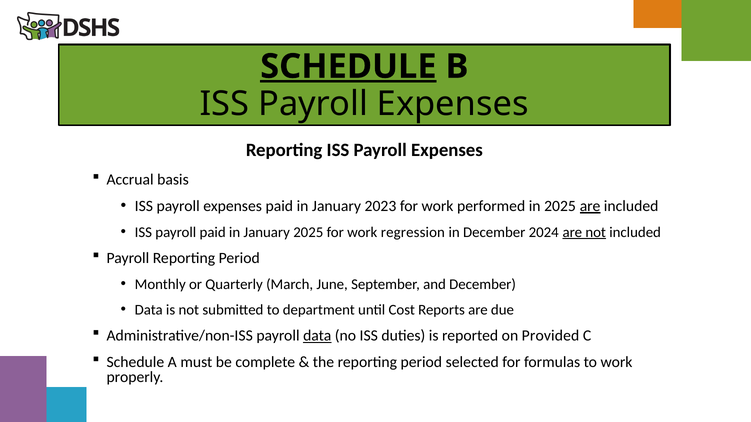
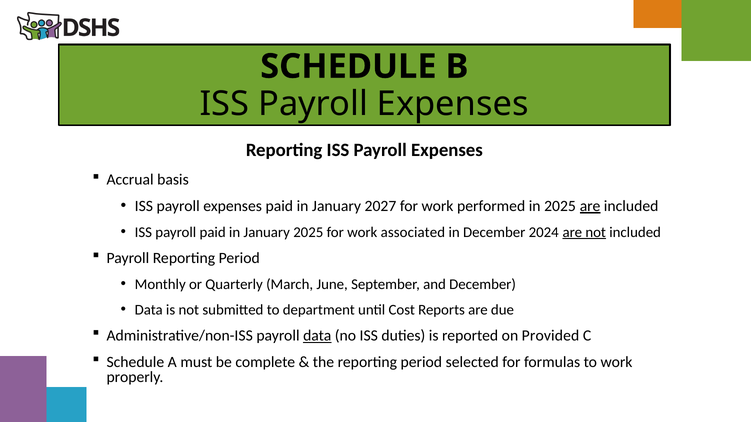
SCHEDULE underline: present -> none (348, 67)
2023: 2023 -> 2027 (380, 206)
regression: regression -> associated (413, 232)
